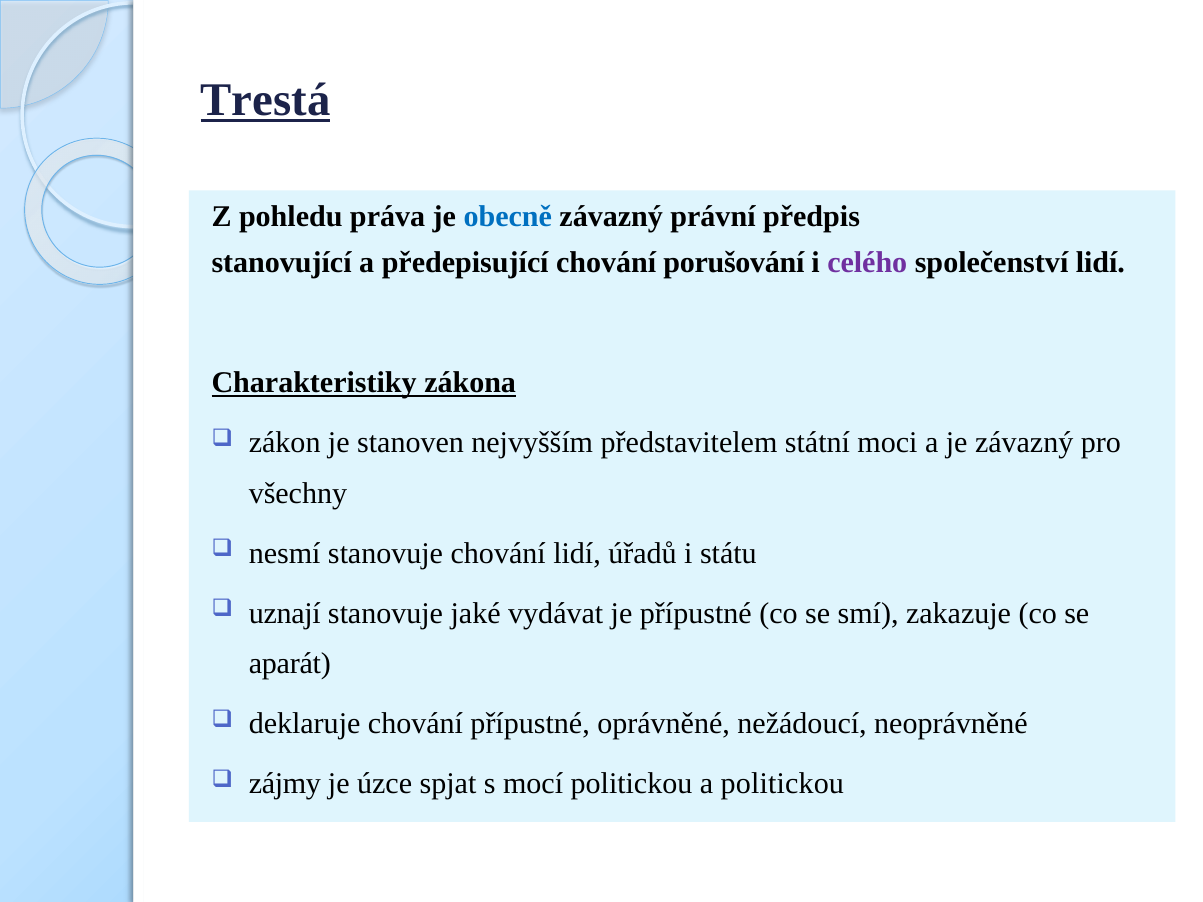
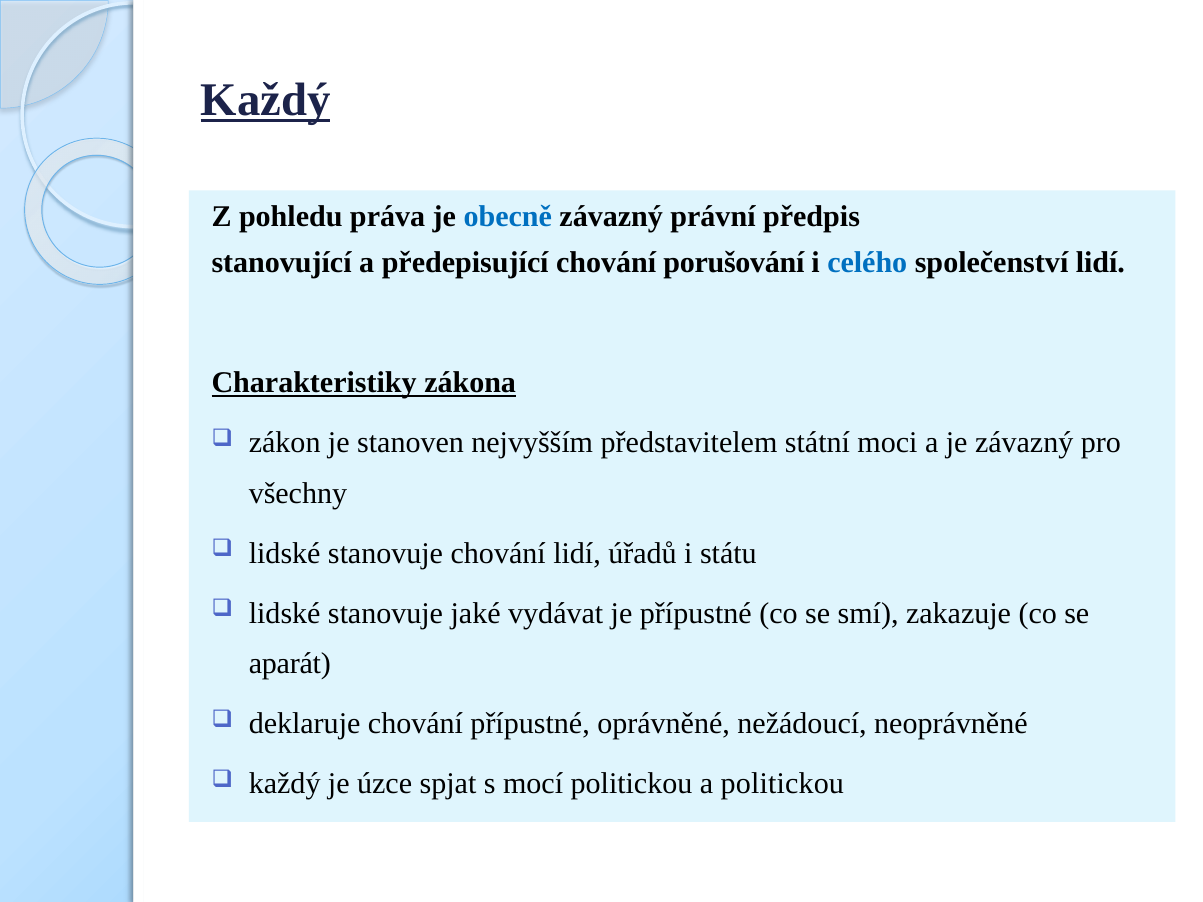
Trestá: Trestá -> Každý (266, 100)
celého colour: purple -> blue (867, 263)
nesmí: nesmí -> lidské (285, 553)
uznají: uznají -> lidské (285, 614)
zájmy: zájmy -> každý (285, 784)
